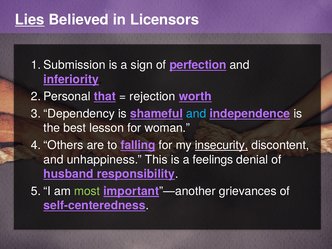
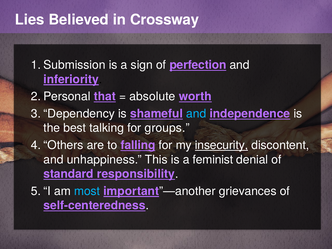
Lies underline: present -> none (30, 20)
Licensors: Licensors -> Crossway (165, 20)
rejection: rejection -> absolute (152, 97)
lesson: lesson -> talking (107, 128)
woman: woman -> groups (167, 128)
feelings: feelings -> feminist (213, 160)
husband: husband -> standard (69, 174)
most colour: light green -> light blue (87, 191)
